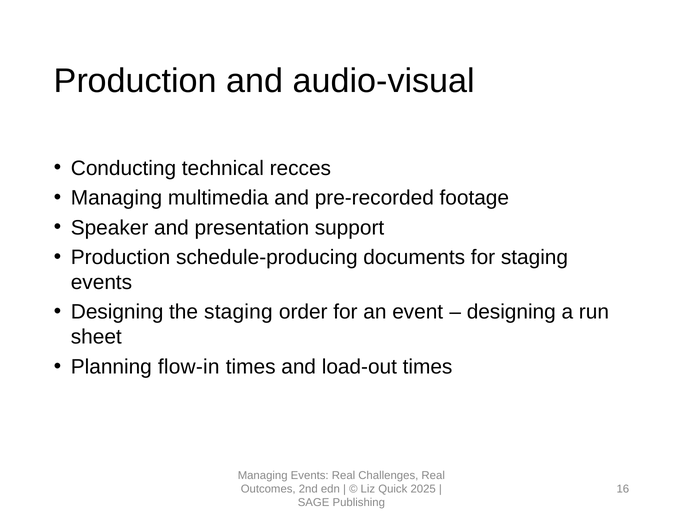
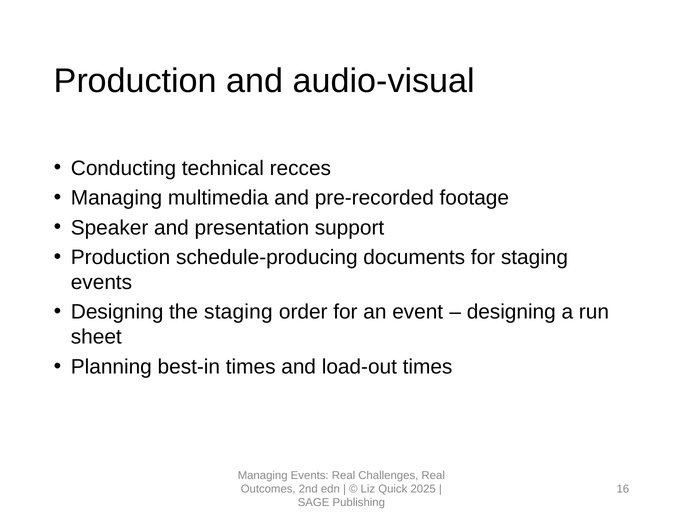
flow-in: flow-in -> best-in (189, 367)
